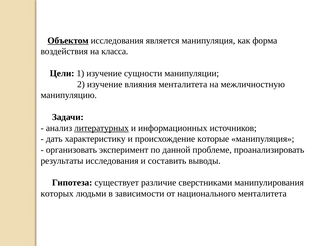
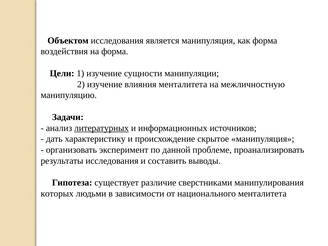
Объектом underline: present -> none (68, 41)
на класса: класса -> форма (115, 51)
которые: которые -> скрытое (213, 139)
